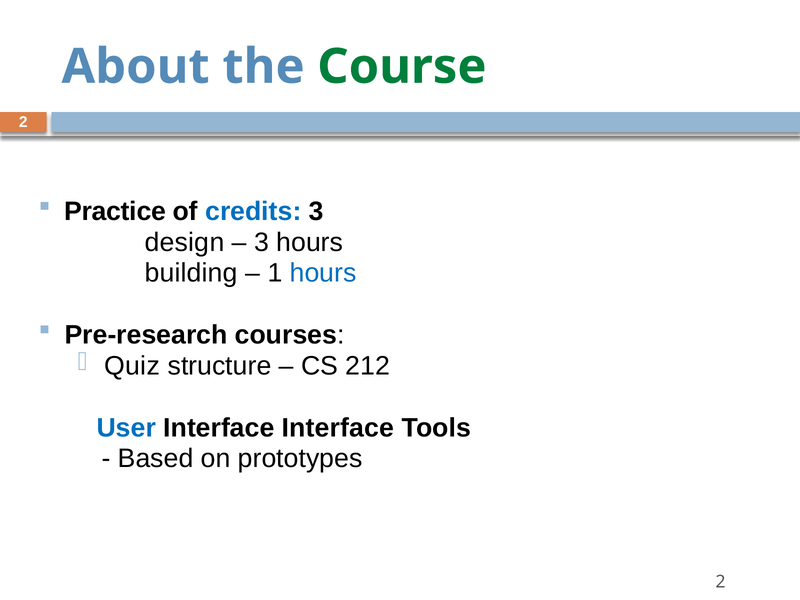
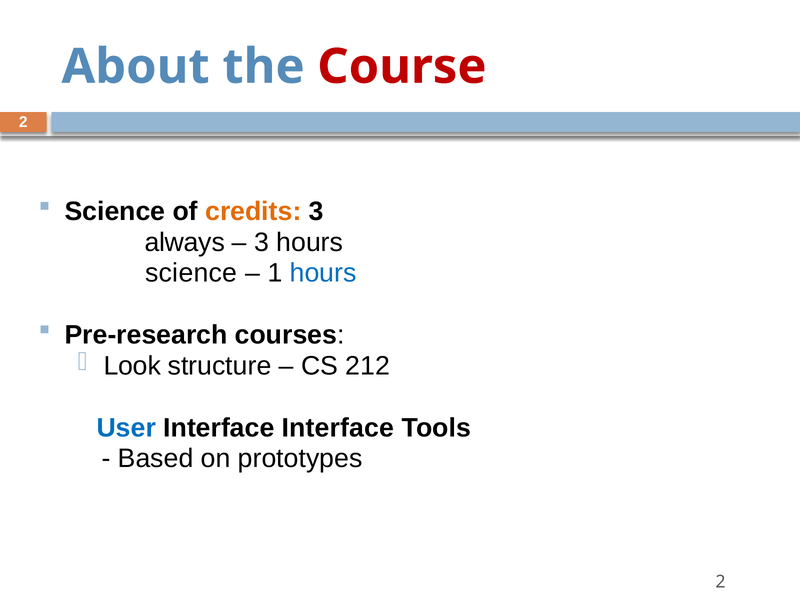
Course colour: green -> red (402, 67)
Practice: Practice -> Science (115, 211)
credits colour: blue -> orange (253, 211)
design: design -> always (185, 242)
building: building -> science (191, 273)
Quiz: Quiz -> Look (132, 366)
